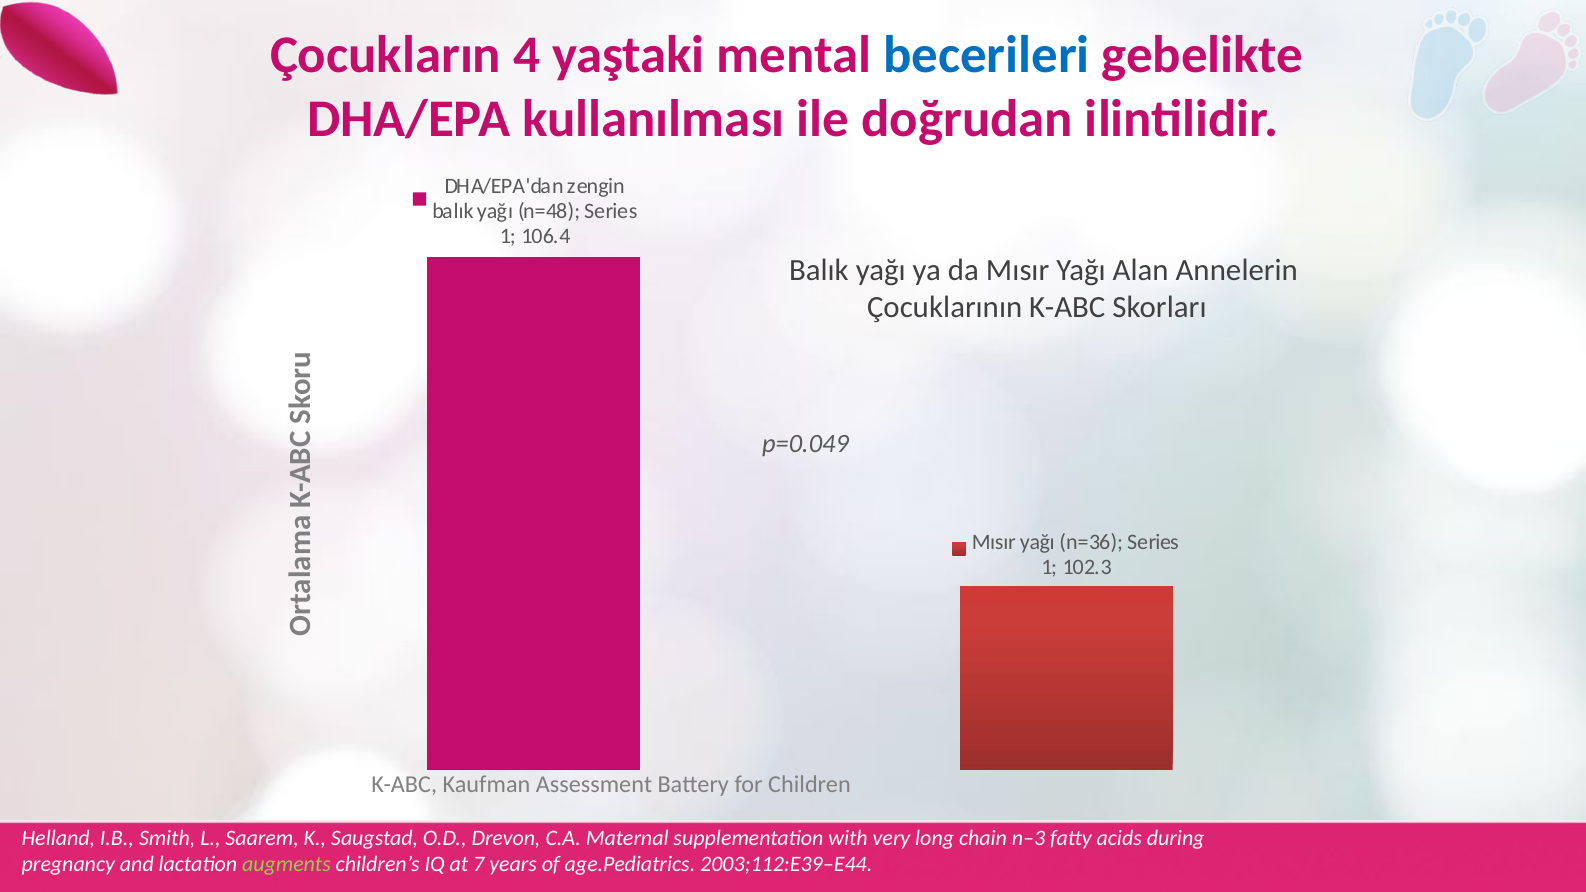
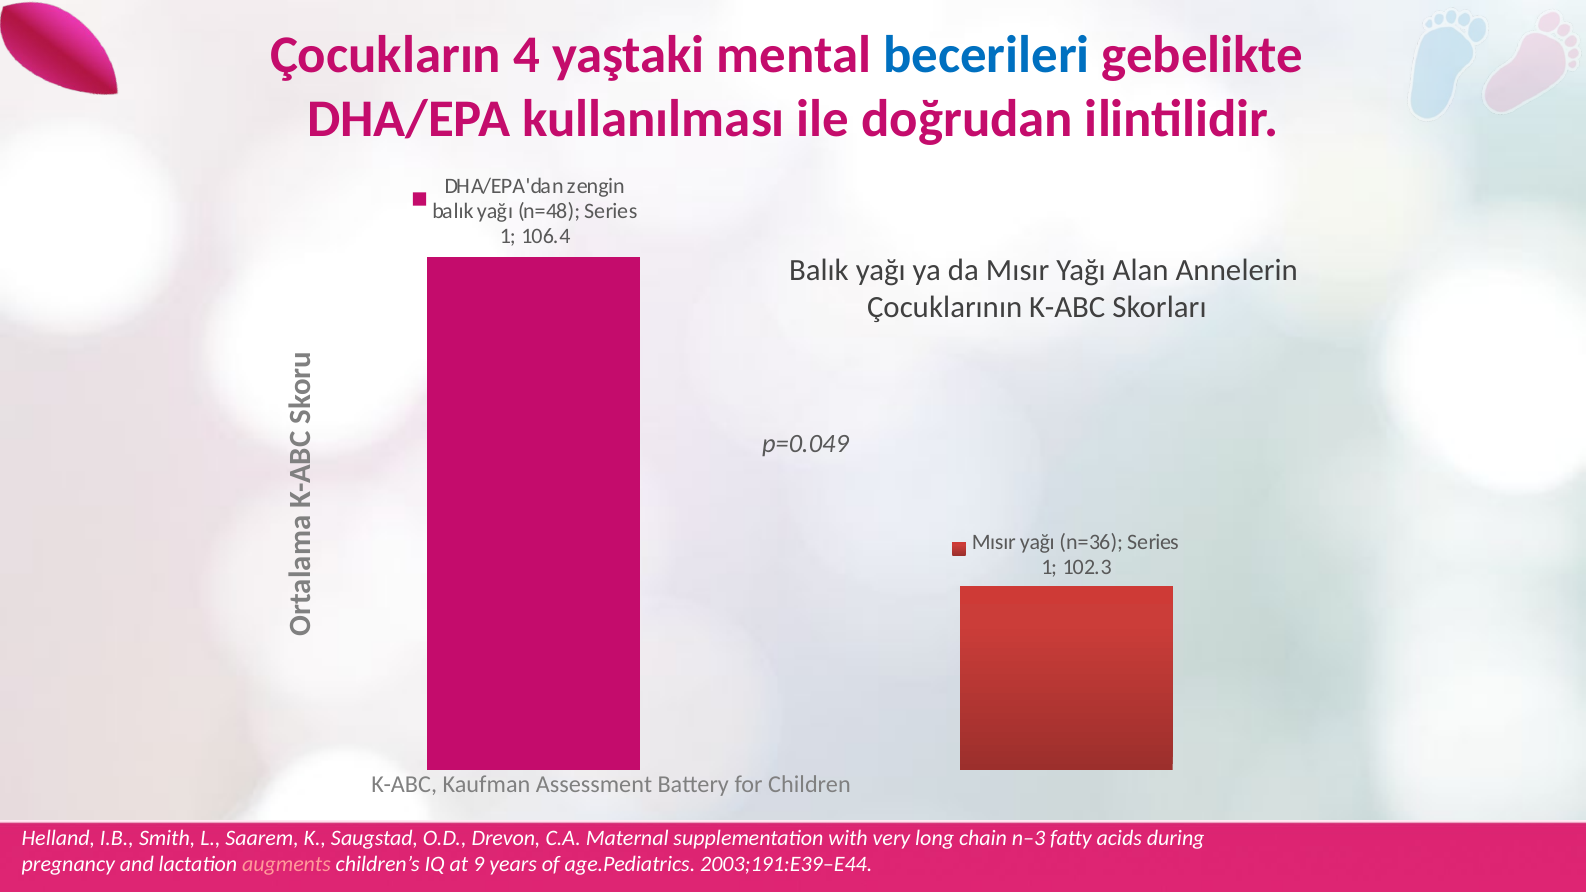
augments colour: light green -> pink (287, 865)
7: 7 -> 9 (479, 865)
2003;112:E39–E44: 2003;112:E39–E44 -> 2003;191:E39–E44 (786, 865)
